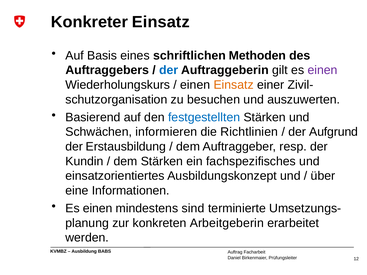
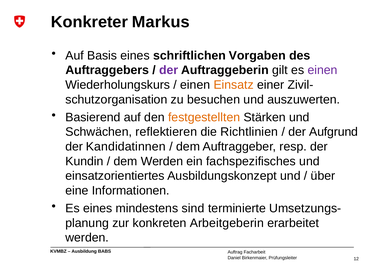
Konkreter Einsatz: Einsatz -> Markus (161, 22)
Methoden: Methoden -> Vorgaben (257, 56)
der colour: blue -> purple (169, 70)
festgestellten colour: blue -> orange (204, 117)
informieren: informieren -> reflektieren (166, 132)
Erstausbildung: Erstausbildung -> Kandidatinnen (126, 147)
dem Stärken: Stärken -> Werden (162, 161)
einen: einen -> eines (98, 209)
